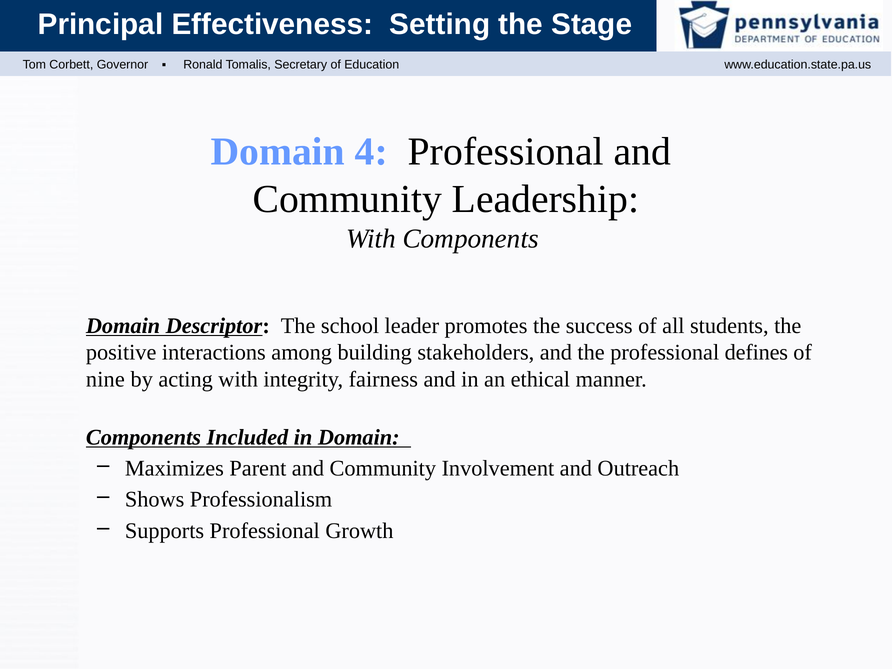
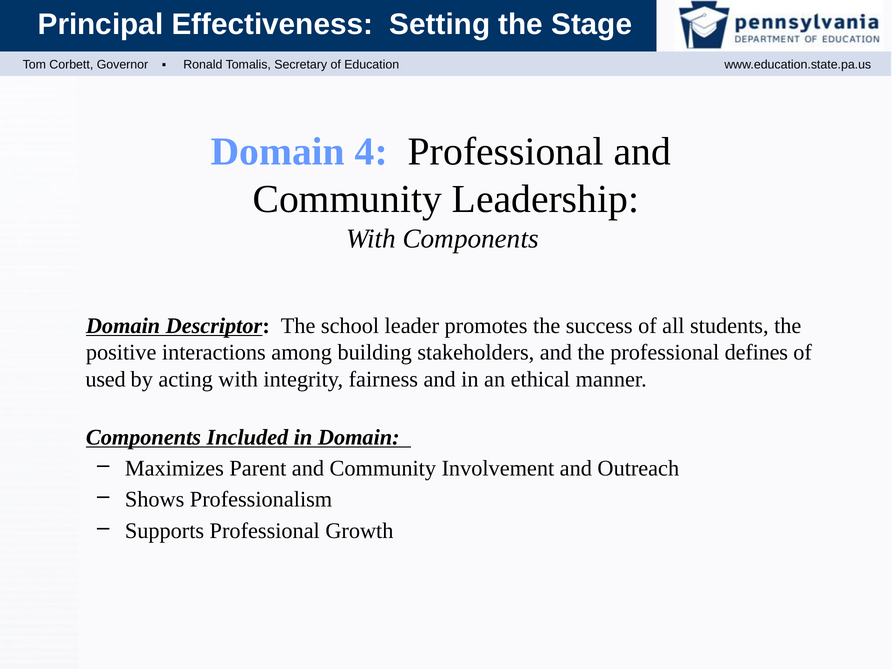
nine: nine -> used (106, 379)
